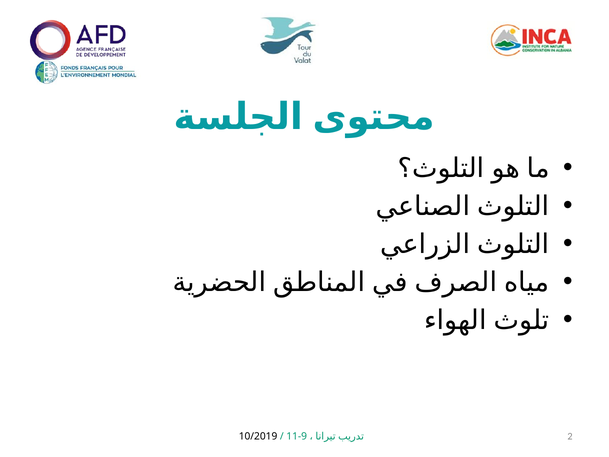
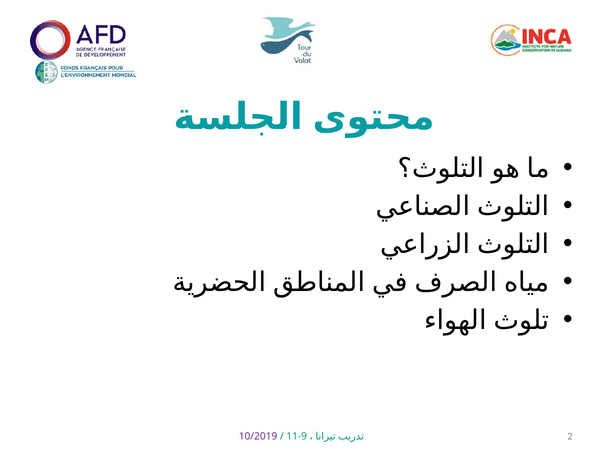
10/2019 colour: black -> purple (258, 436)
